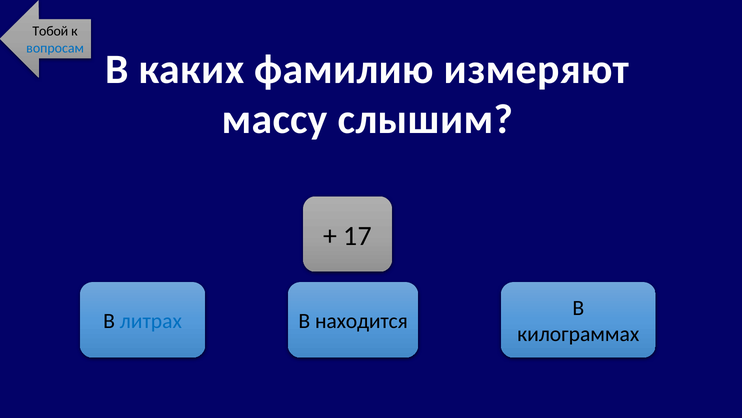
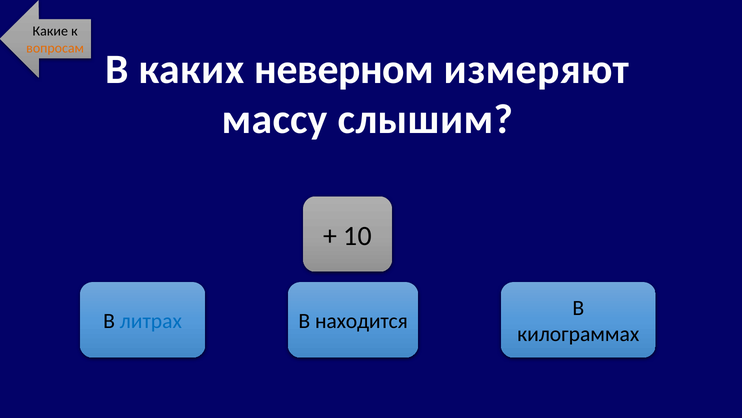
Тобой: Тобой -> Какие (50, 31)
вопросам colour: blue -> orange (55, 48)
фамилию: фамилию -> неверном (344, 69)
17: 17 -> 10 (358, 236)
